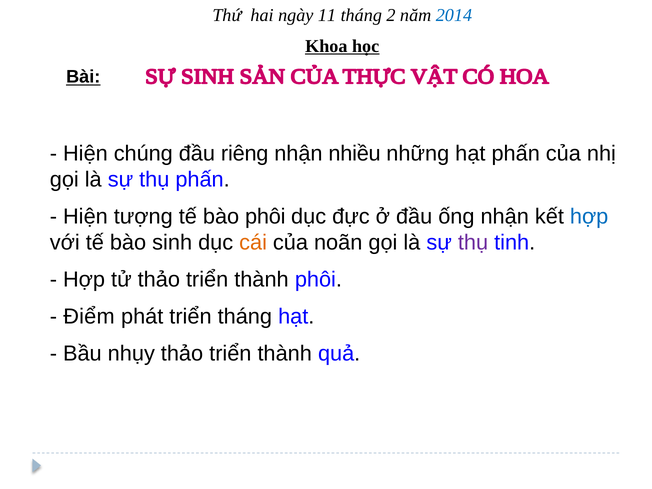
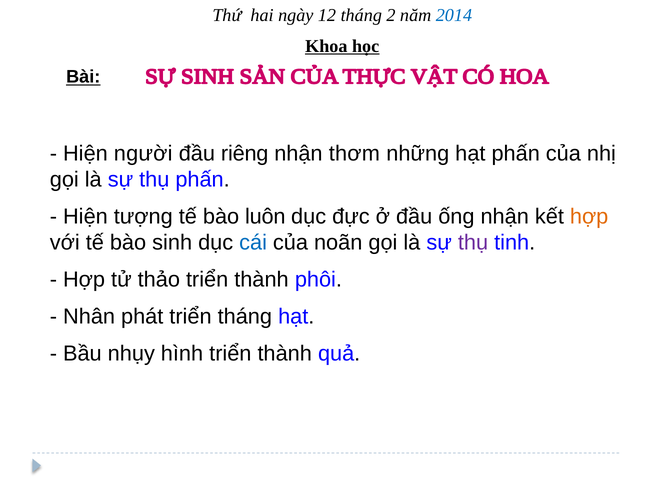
11: 11 -> 12 (327, 15)
chúng: chúng -> người (143, 154)
nhiều: nhiều -> thơm (354, 154)
bào phôi: phôi -> luôn (265, 217)
hợp colour: blue -> orange (589, 217)
cái colour: orange -> blue (253, 243)
Điểm: Điểm -> Nhân (89, 317)
nhụy thảo: thảo -> hình (182, 354)
